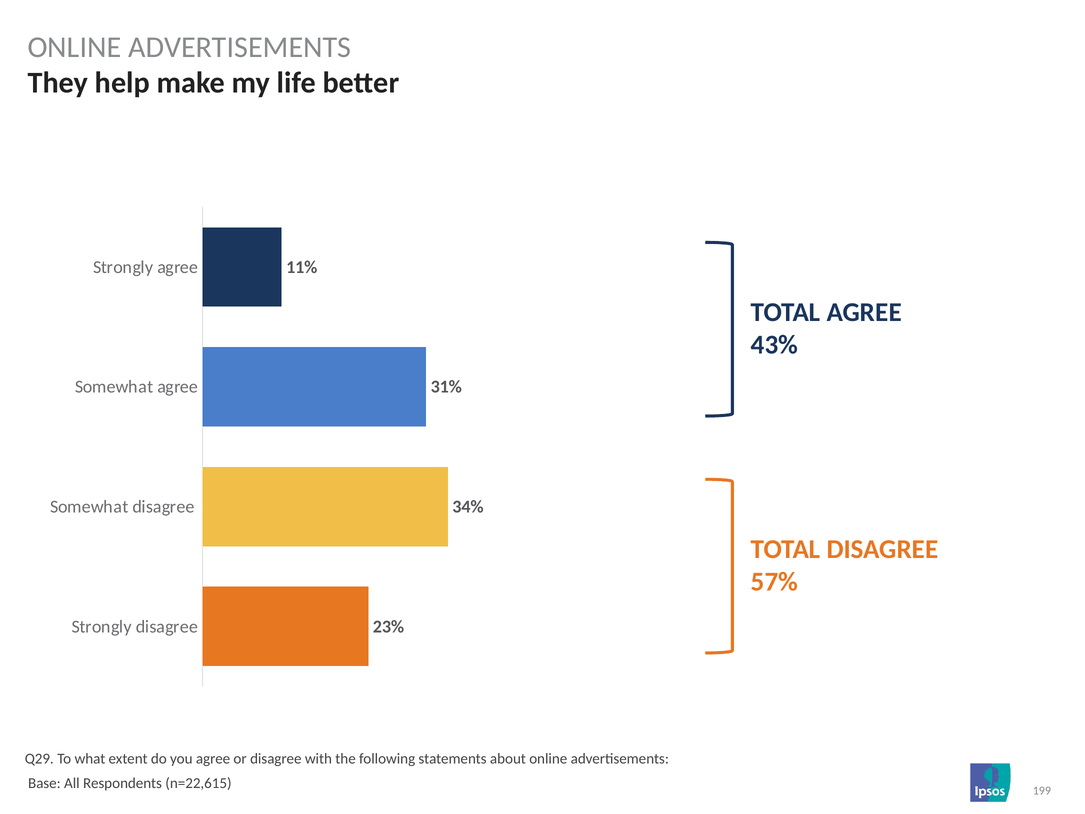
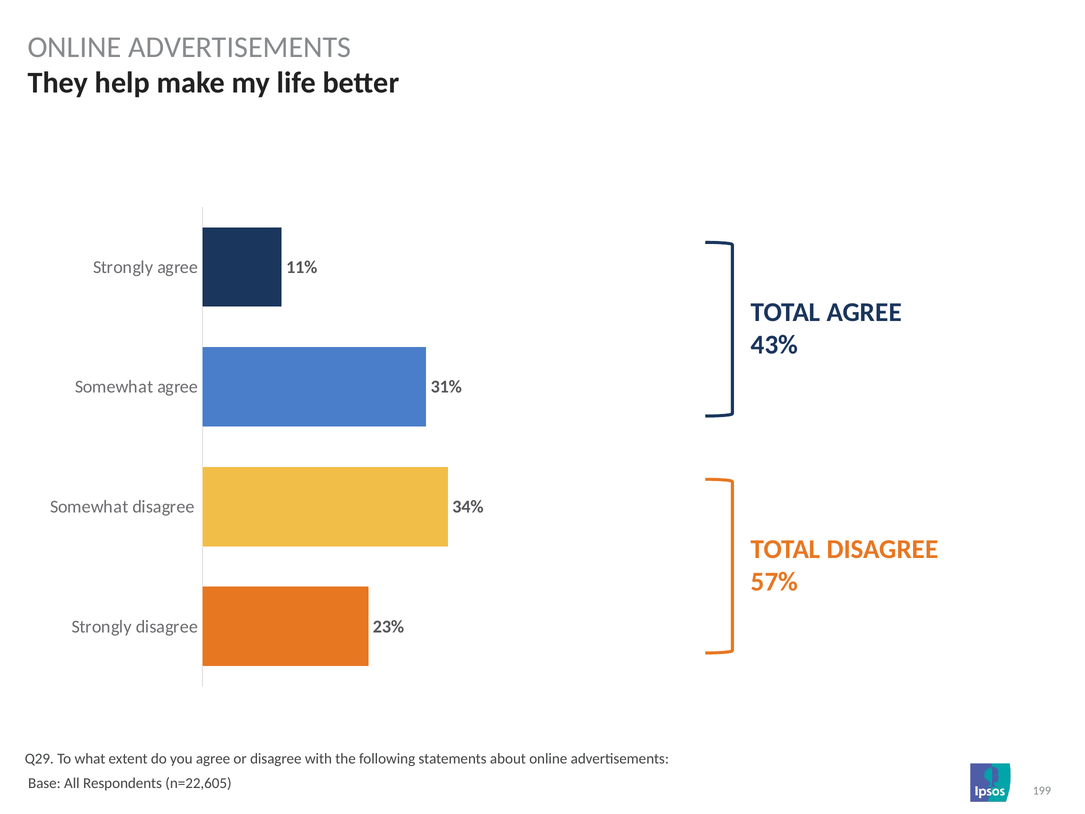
n=22,615: n=22,615 -> n=22,605 (198, 783)
